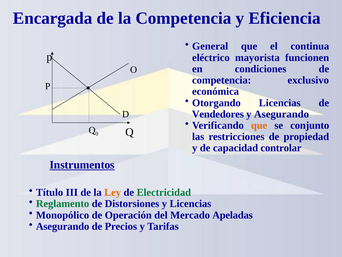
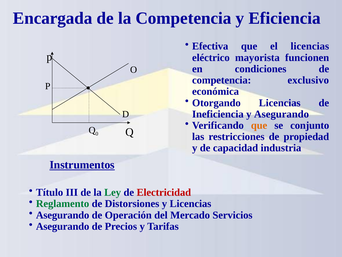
General: General -> Efectiva (210, 46)
el continua: continua -> licencias (310, 46)
Vendedores: Vendedores -> Ineficiencia (218, 114)
controlar: controlar -> industria (281, 148)
Ley colour: orange -> green (113, 192)
Electricidad colour: green -> red (164, 192)
Monopólico: Monopólico -> Asegurando (63, 215)
Apeladas: Apeladas -> Servicios (233, 215)
